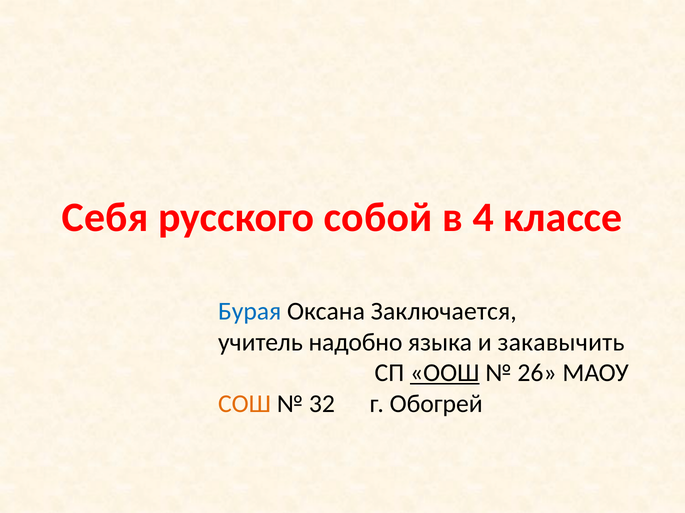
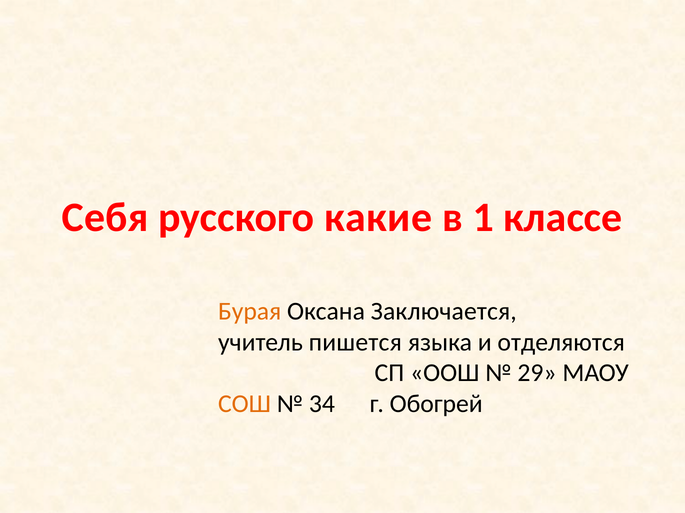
собой: собой -> какие (378, 218)
4: 4 -> 1 (483, 218)
Бурая colour: blue -> orange (250, 312)
надобно: надобно -> пишется (355, 343)
закавычить: закавычить -> отделяются (561, 343)
ООШ underline: present -> none (445, 373)
26: 26 -> 29 (537, 373)
32: 32 -> 34 (322, 404)
